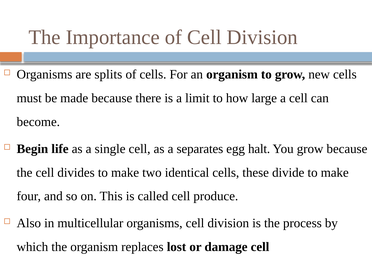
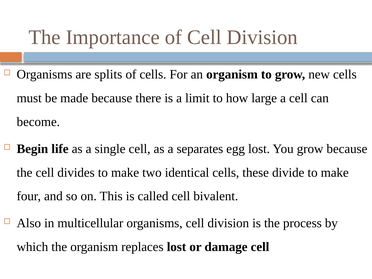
egg halt: halt -> lost (259, 149)
produce: produce -> bivalent (216, 196)
